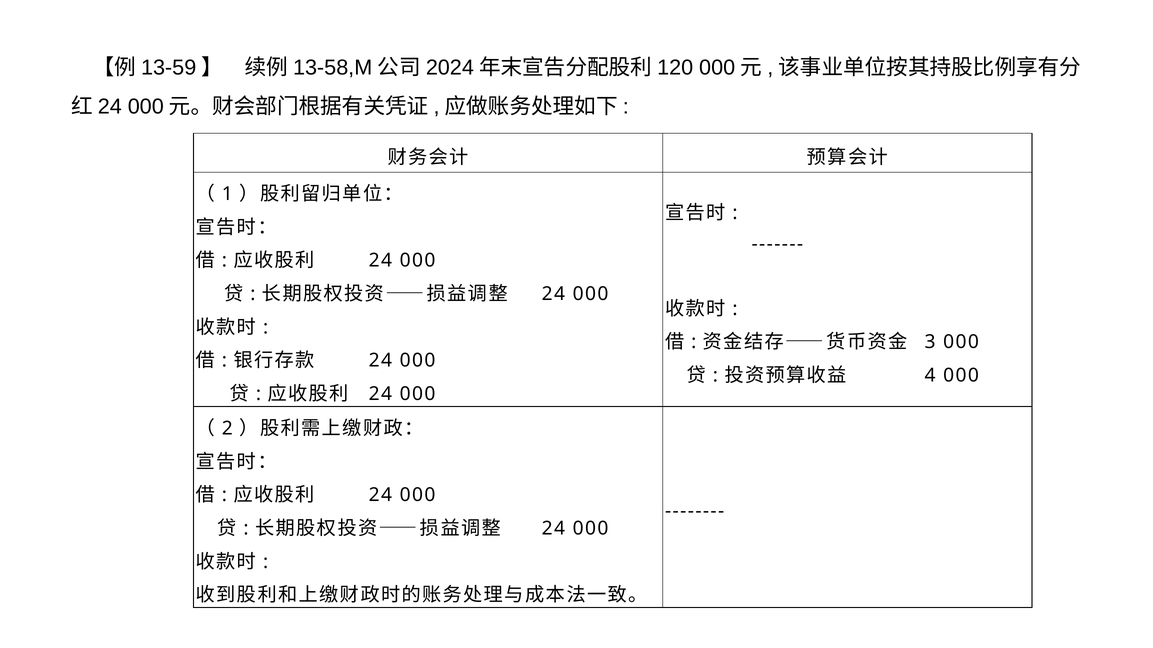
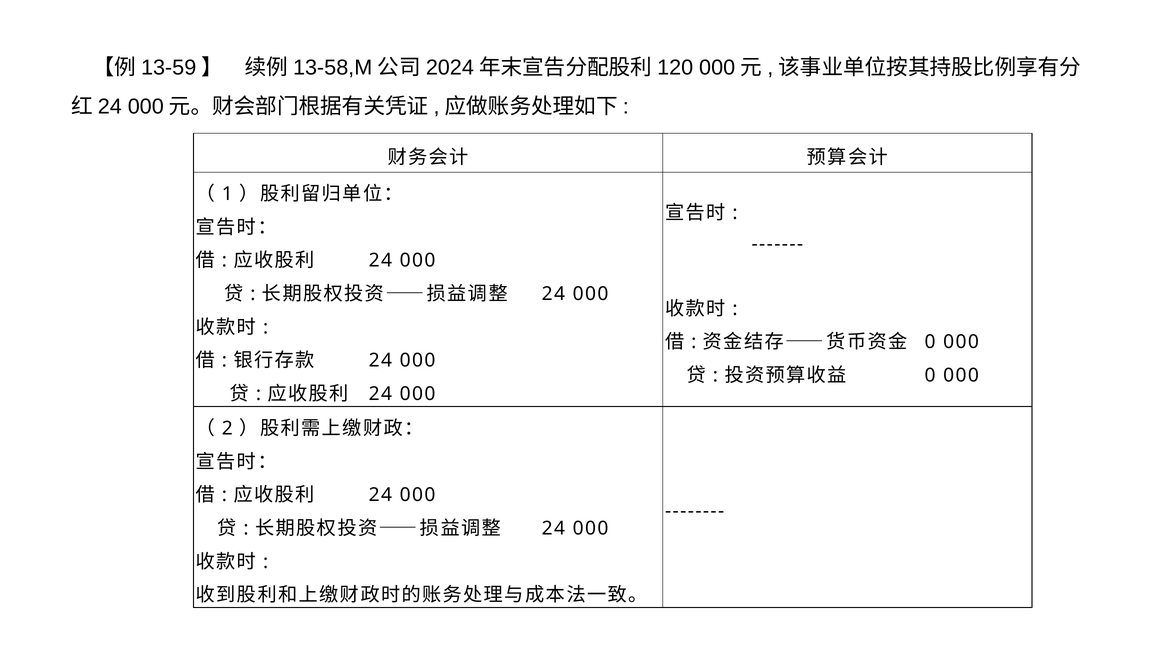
3: 3 -> 0 (930, 342)
4: 4 -> 0 (930, 376)
